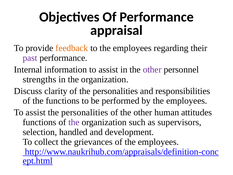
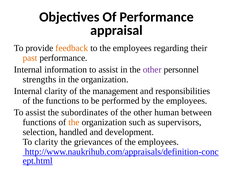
past colour: purple -> orange (30, 58)
Discuss: Discuss -> Internal (28, 91)
of the personalities: personalities -> management (115, 91)
personalities: personalities -> subordinates (85, 112)
attitudes: attitudes -> between (197, 112)
the colour: purple -> orange (74, 122)
To collect: collect -> clarity (46, 142)
